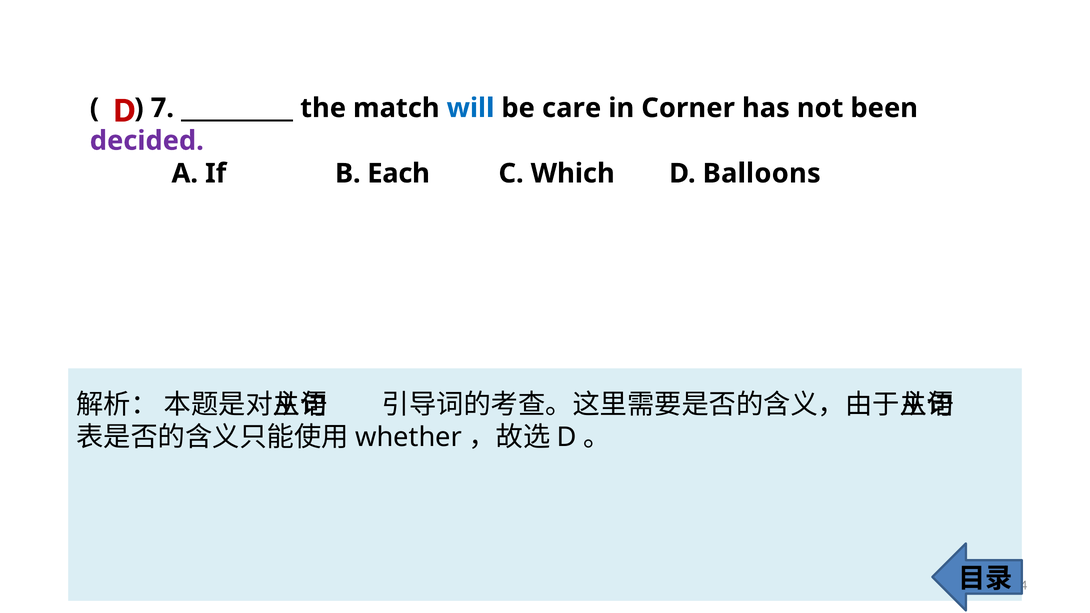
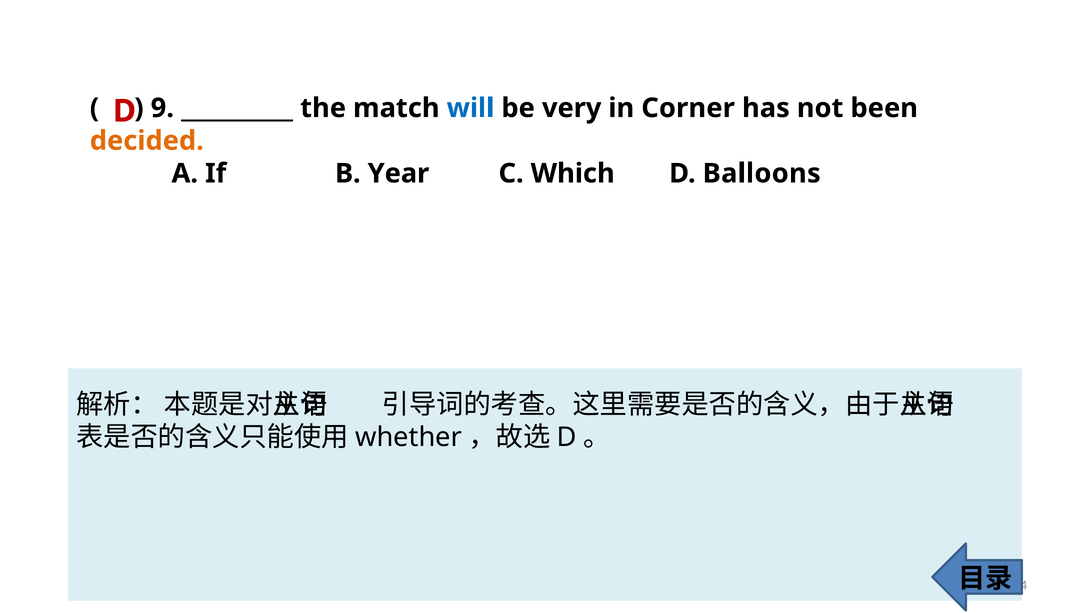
7: 7 -> 9 (162, 108)
care: care -> very (572, 108)
decided colour: purple -> orange (147, 141)
Each: Each -> Year (398, 173)
